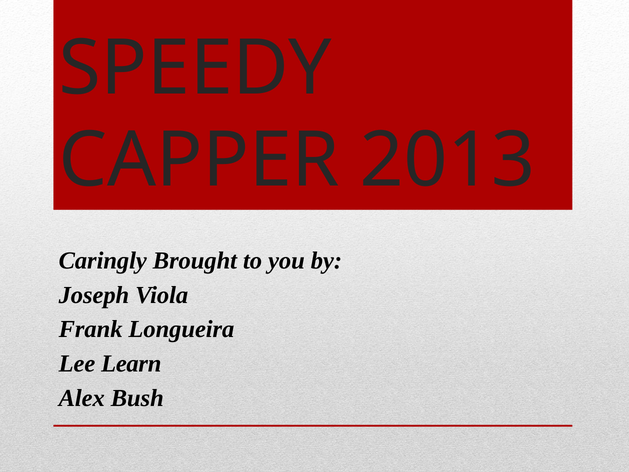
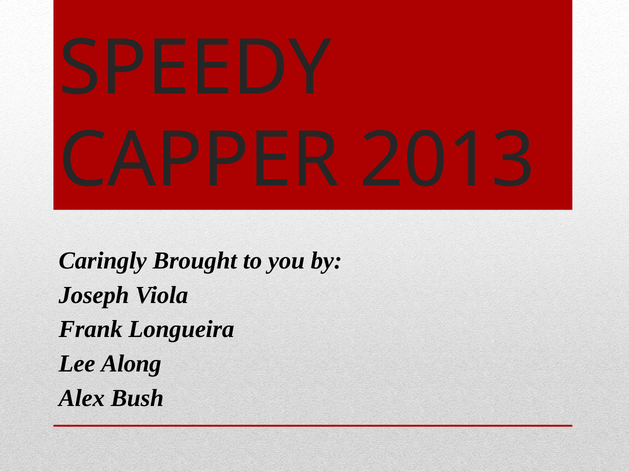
Learn: Learn -> Along (131, 363)
